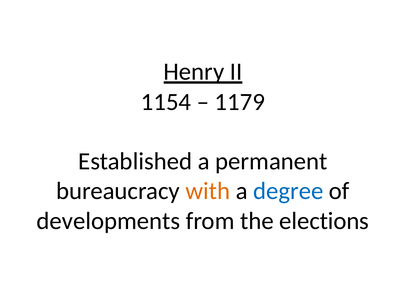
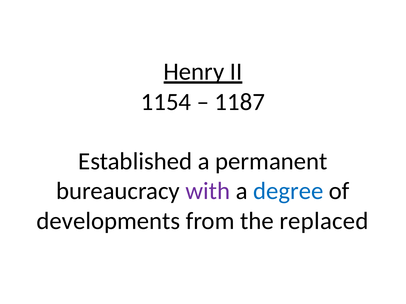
1179: 1179 -> 1187 (240, 102)
with colour: orange -> purple (208, 191)
elections: elections -> replaced (324, 221)
